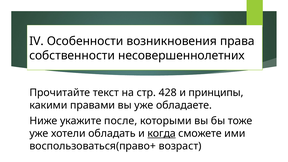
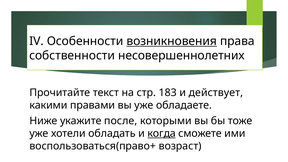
возникновения underline: none -> present (172, 41)
428: 428 -> 183 (168, 93)
принципы: принципы -> действует (216, 93)
